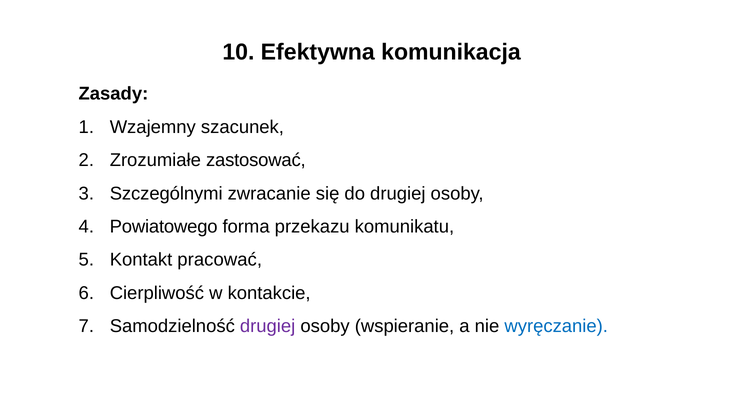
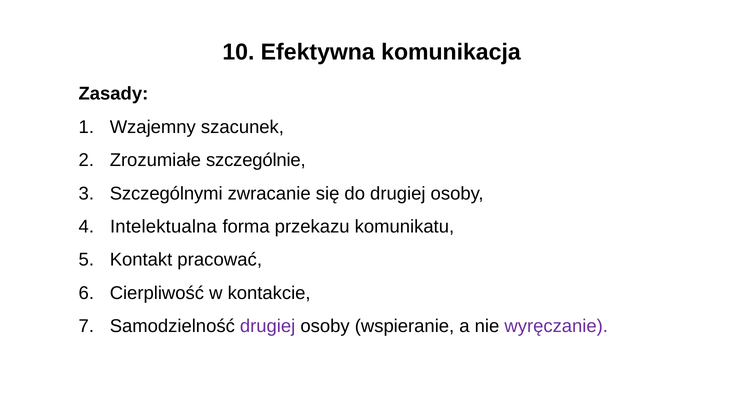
zastosować: zastosować -> szczególnie (256, 160)
Powiatowego: Powiatowego -> Intelektualna (163, 227)
wyręczanie colour: blue -> purple (556, 326)
